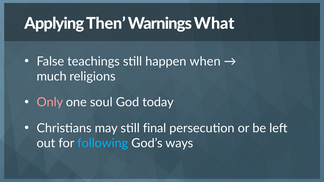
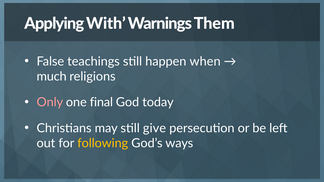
Then: Then -> With (106, 24)
What: What -> Them (214, 24)
soul: soul -> final (101, 102)
final: final -> give (154, 128)
following colour: light blue -> yellow (103, 143)
